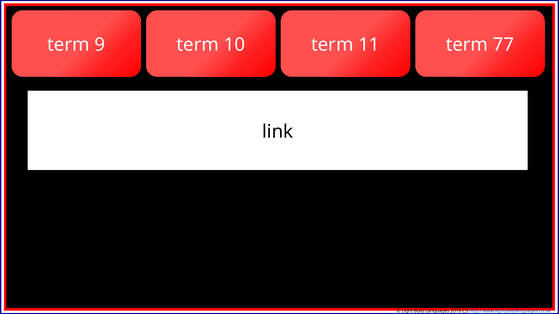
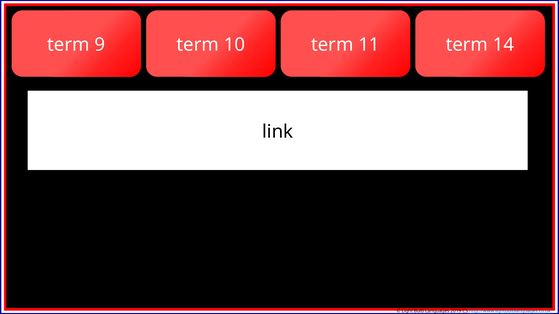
77: 77 -> 14 (504, 45)
